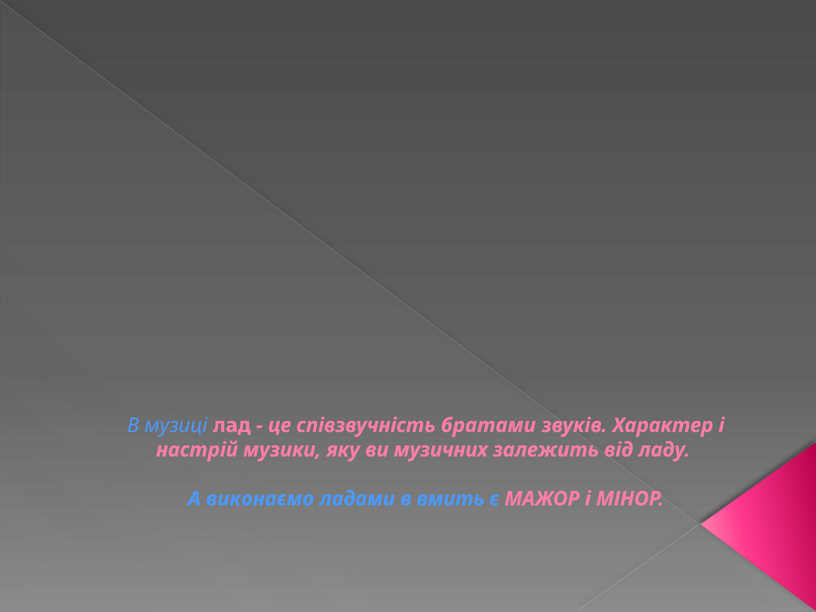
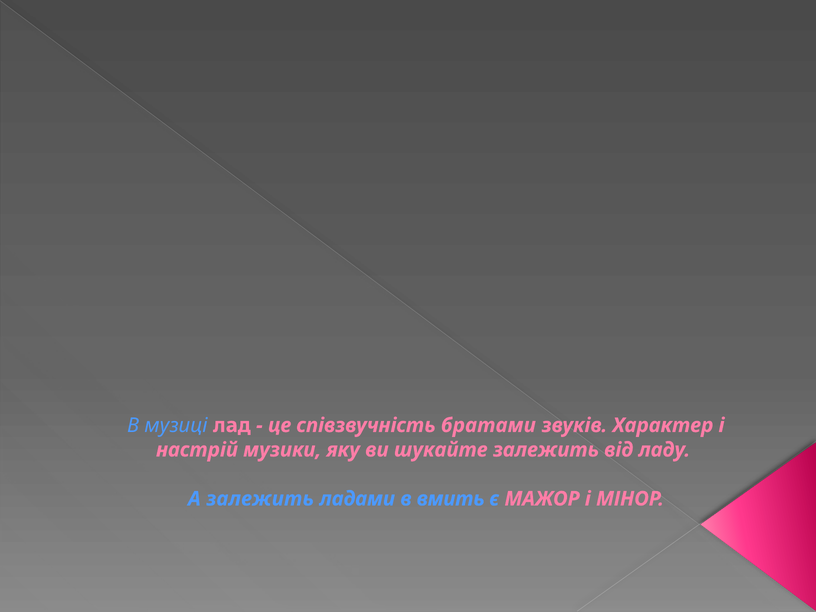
музичних: музичних -> шукайте (441, 450)
А виконаємо: виконаємо -> залежить (260, 499)
